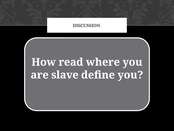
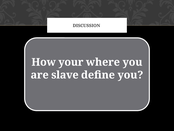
read: read -> your (71, 62)
